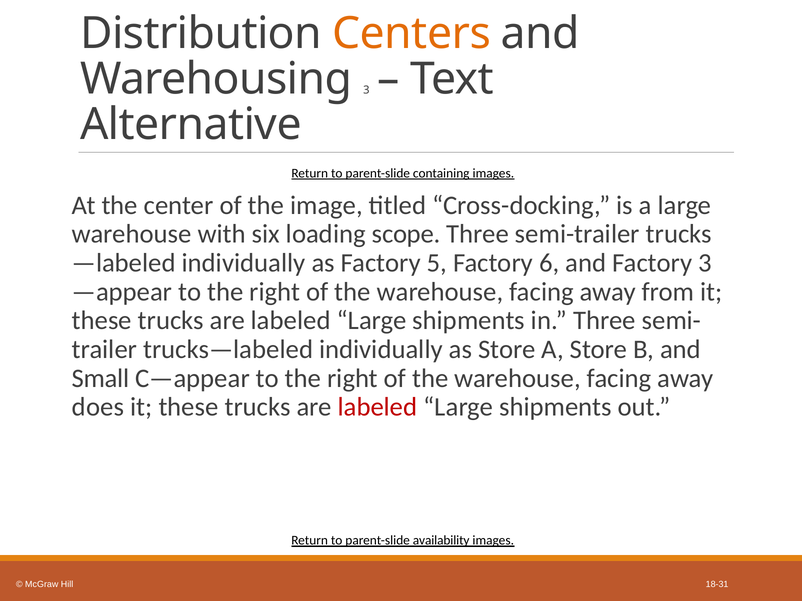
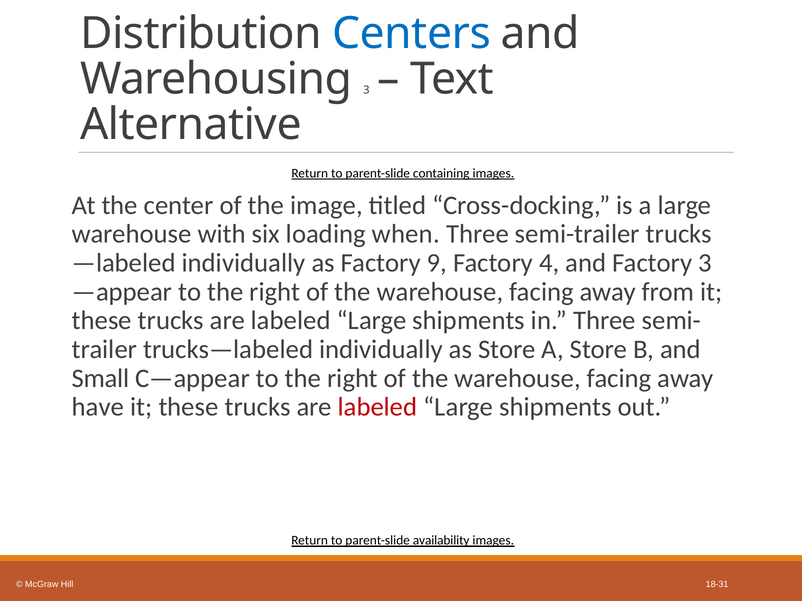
Centers colour: orange -> blue (412, 34)
scope: scope -> when (406, 234)
5: 5 -> 9 (437, 263)
6: 6 -> 4 (549, 263)
does: does -> have (98, 407)
